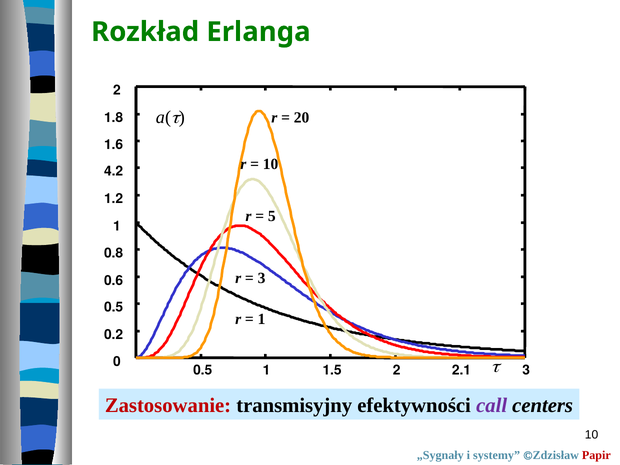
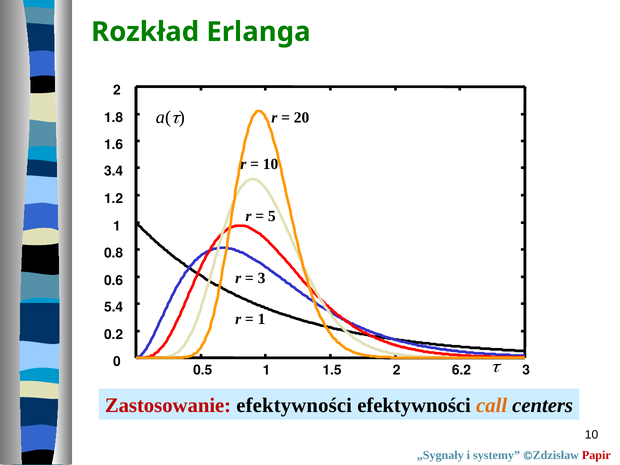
4.2: 4.2 -> 3.4 (114, 171)
0.5: 0.5 -> 5.4 (114, 307)
2.1: 2.1 -> 6.2 (461, 370)
Zastosowanie transmisyjny: transmisyjny -> efektywności (294, 406)
call colour: purple -> orange (492, 406)
